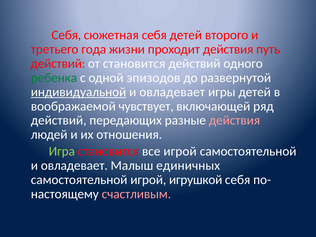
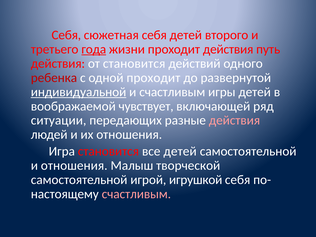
года underline: none -> present (94, 49)
действий: действий -> действия (58, 64)
ребенка colour: green -> red (54, 78)
одной эпизодов: эпизодов -> проходит (153, 78)
овладевает: овладевает -> счастливым (172, 92)
действий: действий -> ситуации (59, 120)
Игра colour: light green -> white (62, 151)
все игрой: игрой -> детей (180, 151)
овладевает: овладевает -> отношения (74, 166)
единичных: единичных -> творческой (188, 166)
